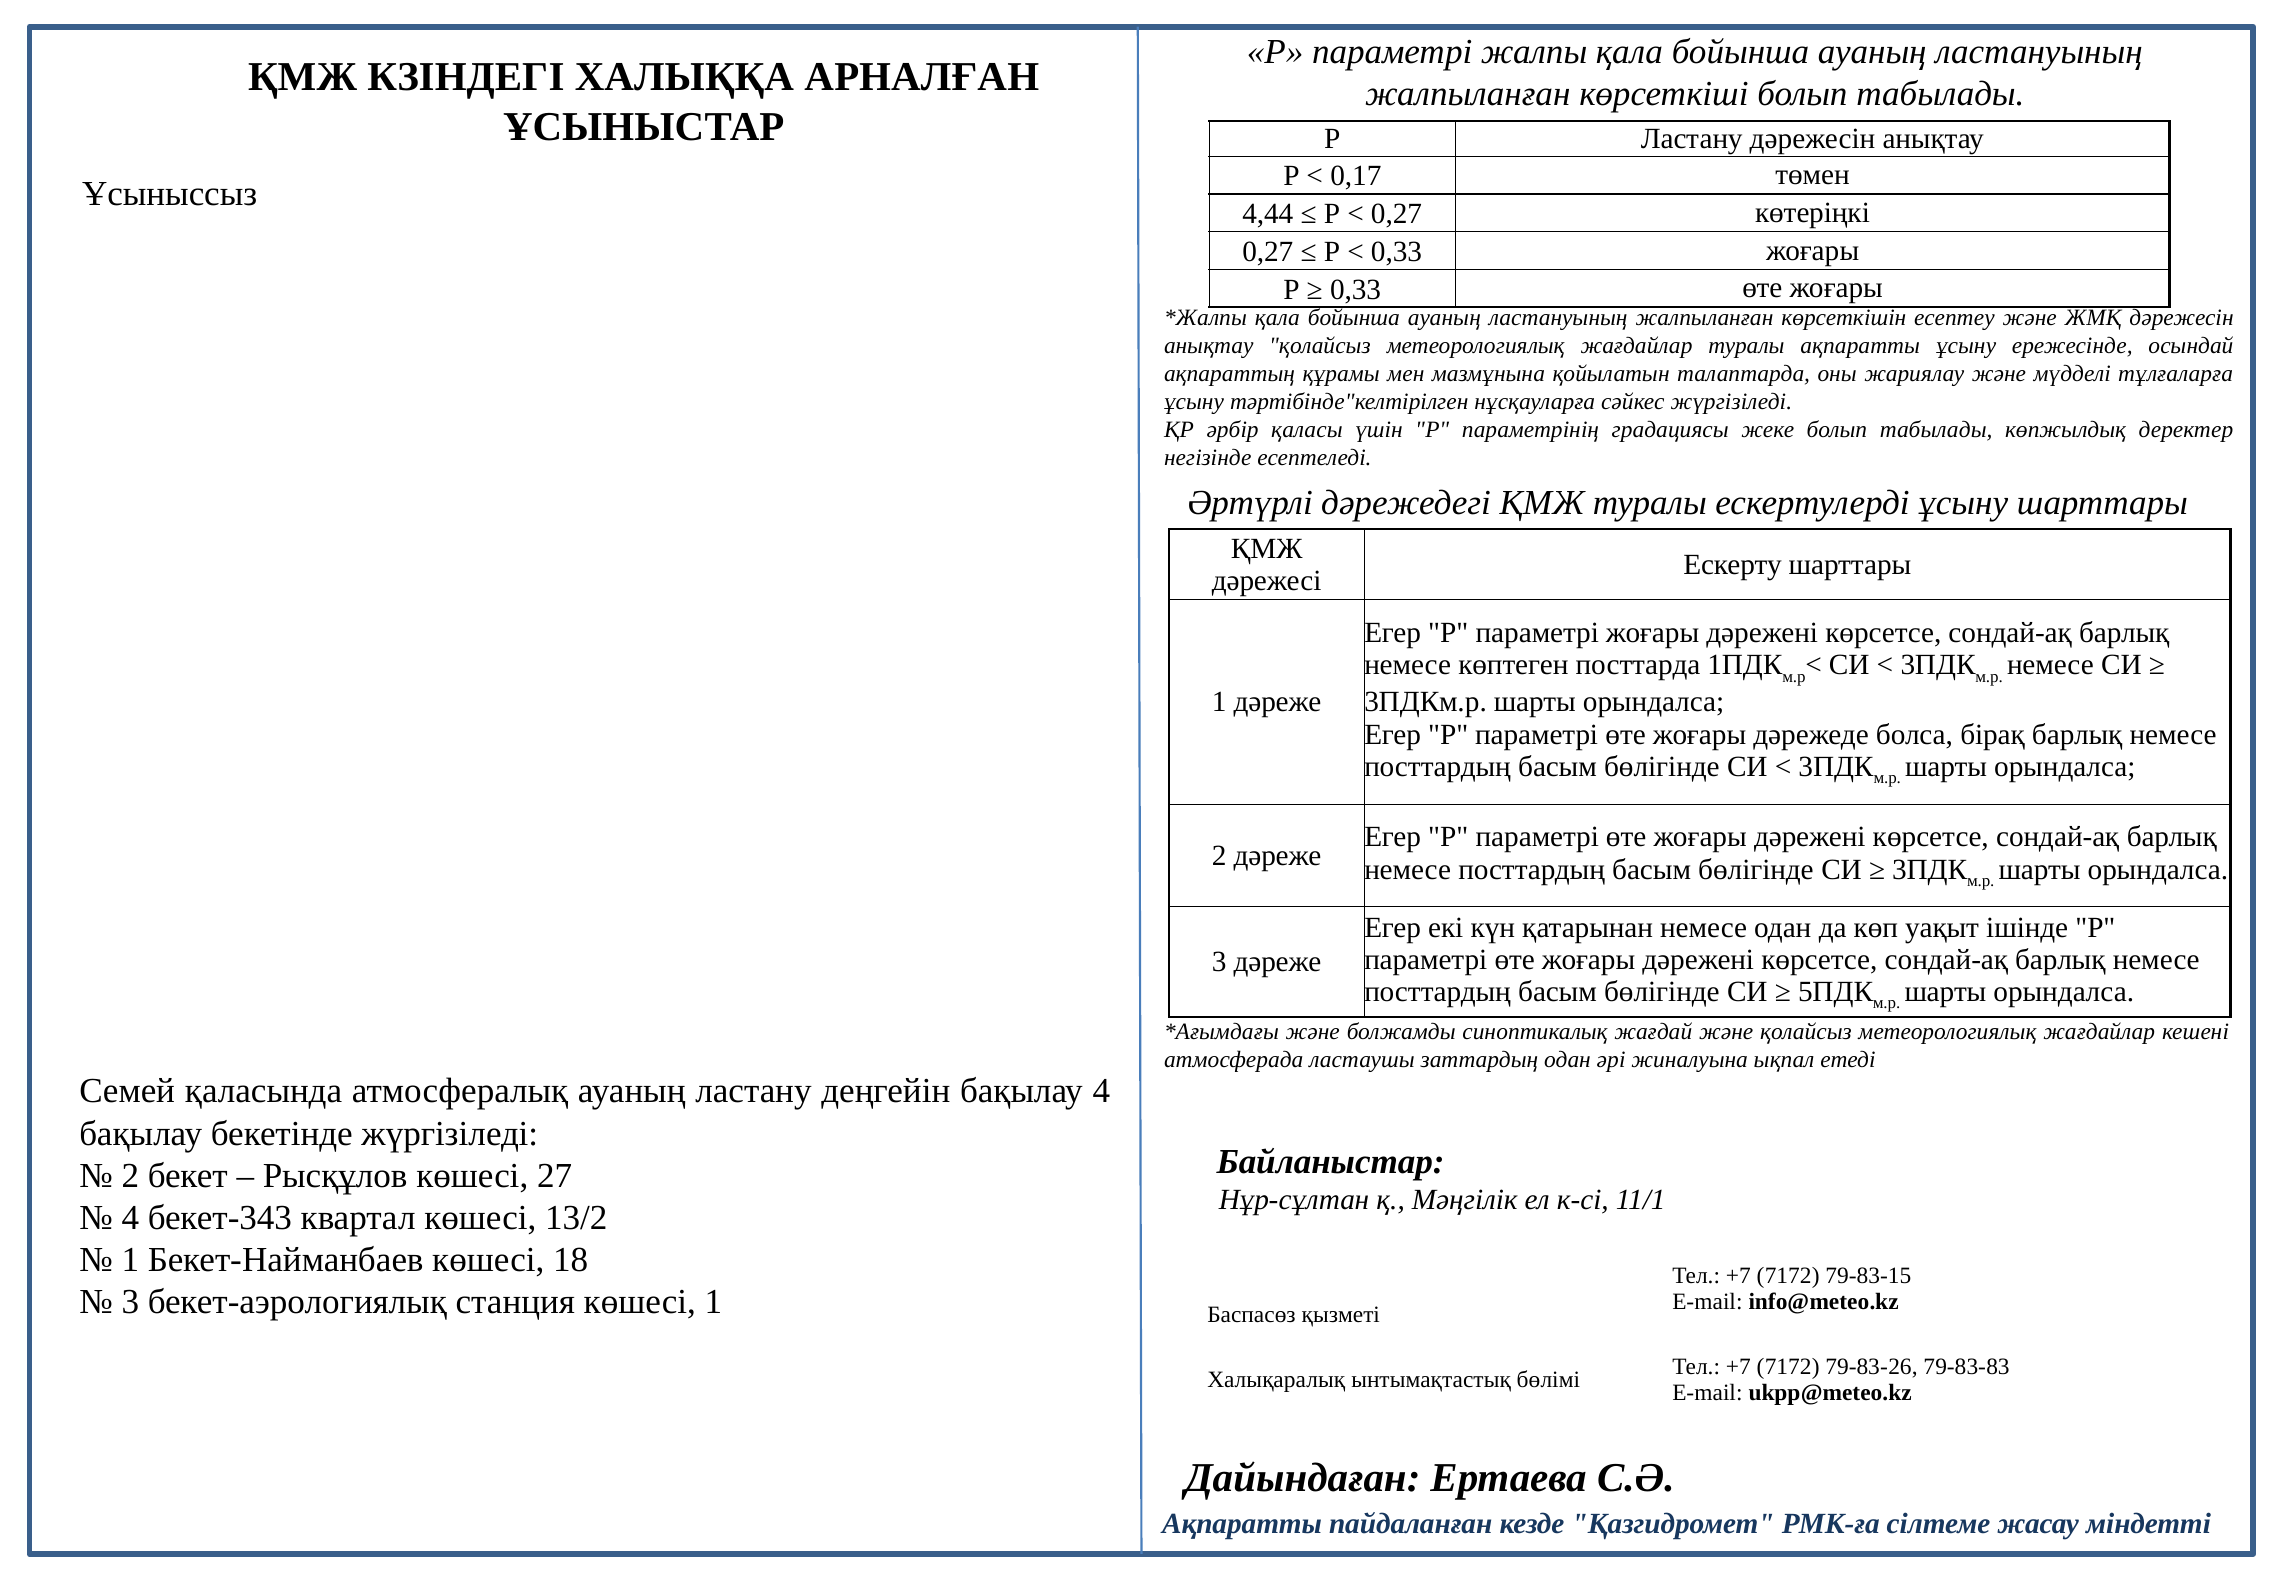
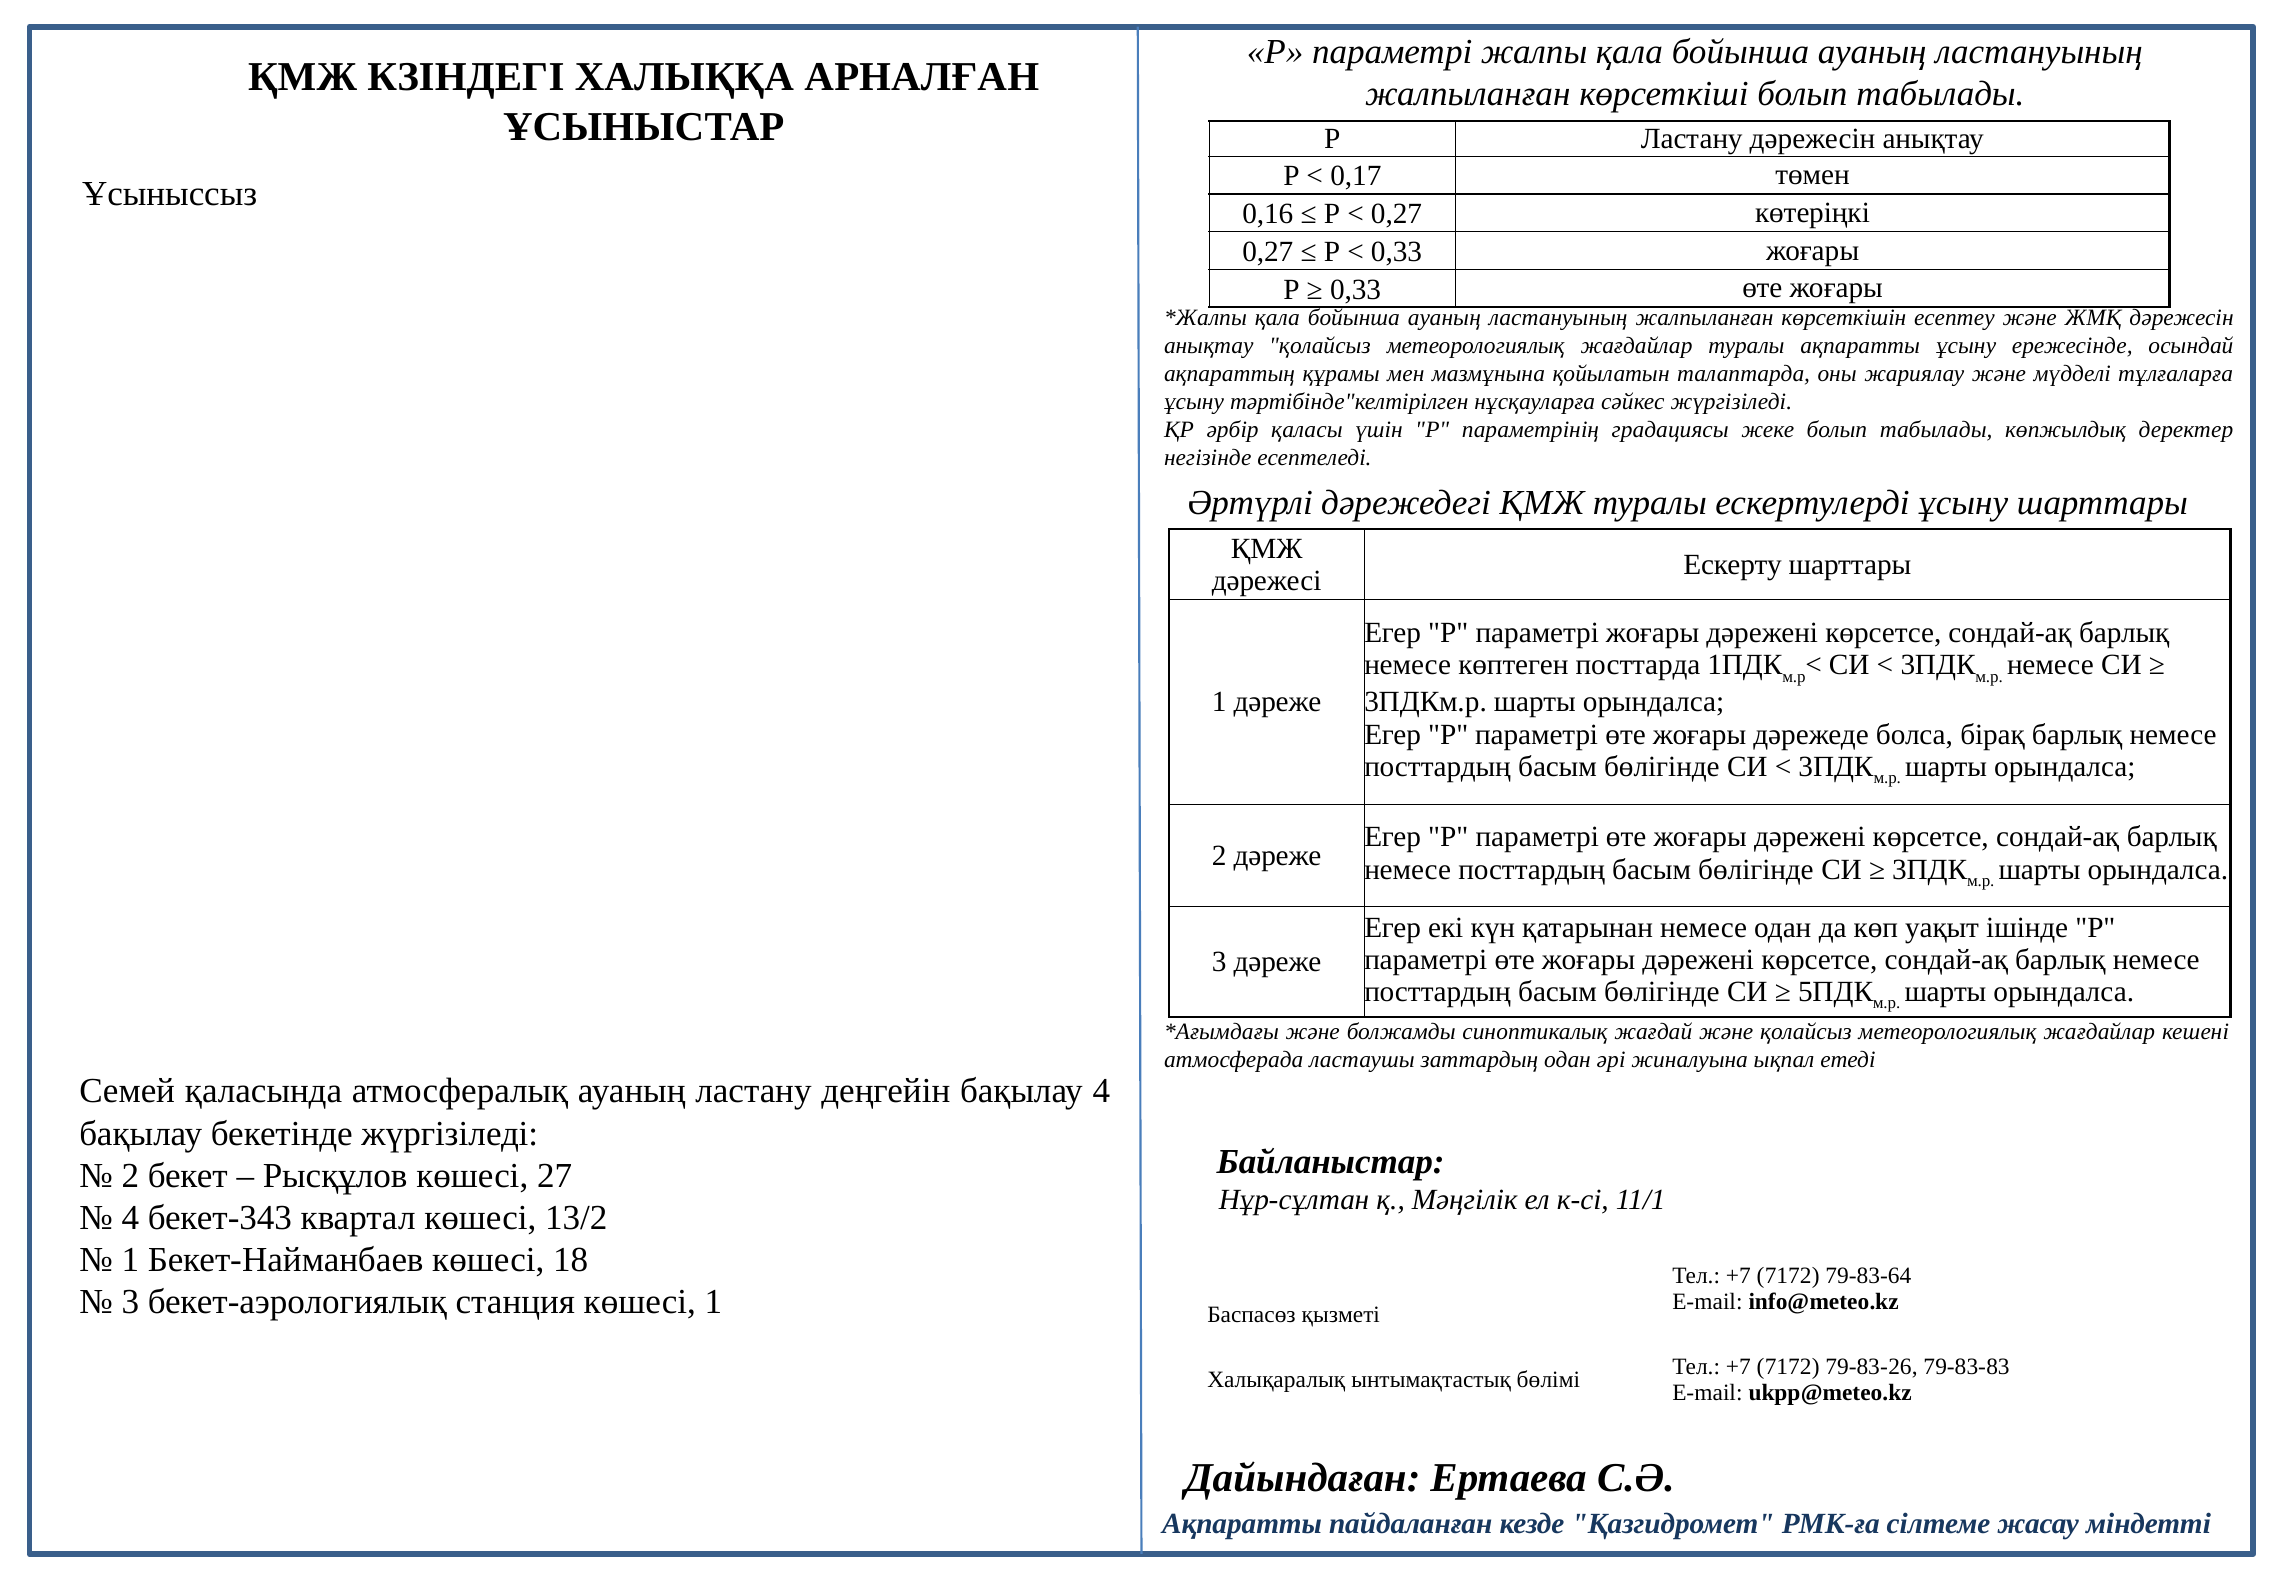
4,44: 4,44 -> 0,16 (1268, 214)
79-83-15: 79-83-15 -> 79-83-64 (1868, 1275)
